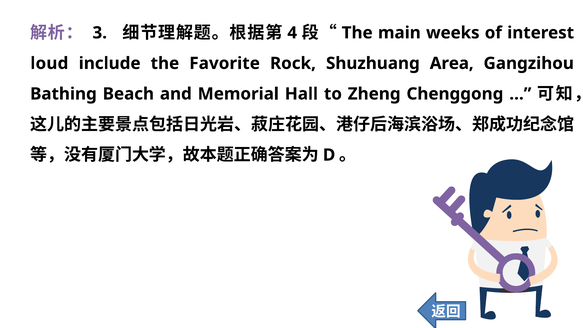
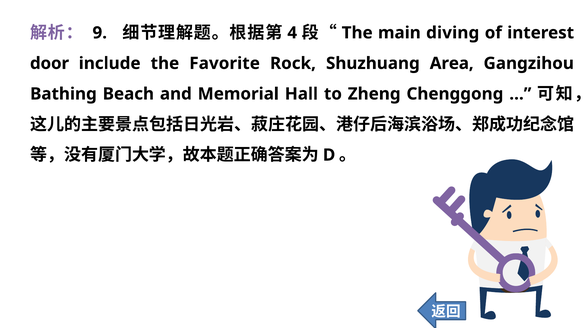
3: 3 -> 9 (100, 33)
weeks: weeks -> diving (453, 33)
loud: loud -> door (49, 63)
